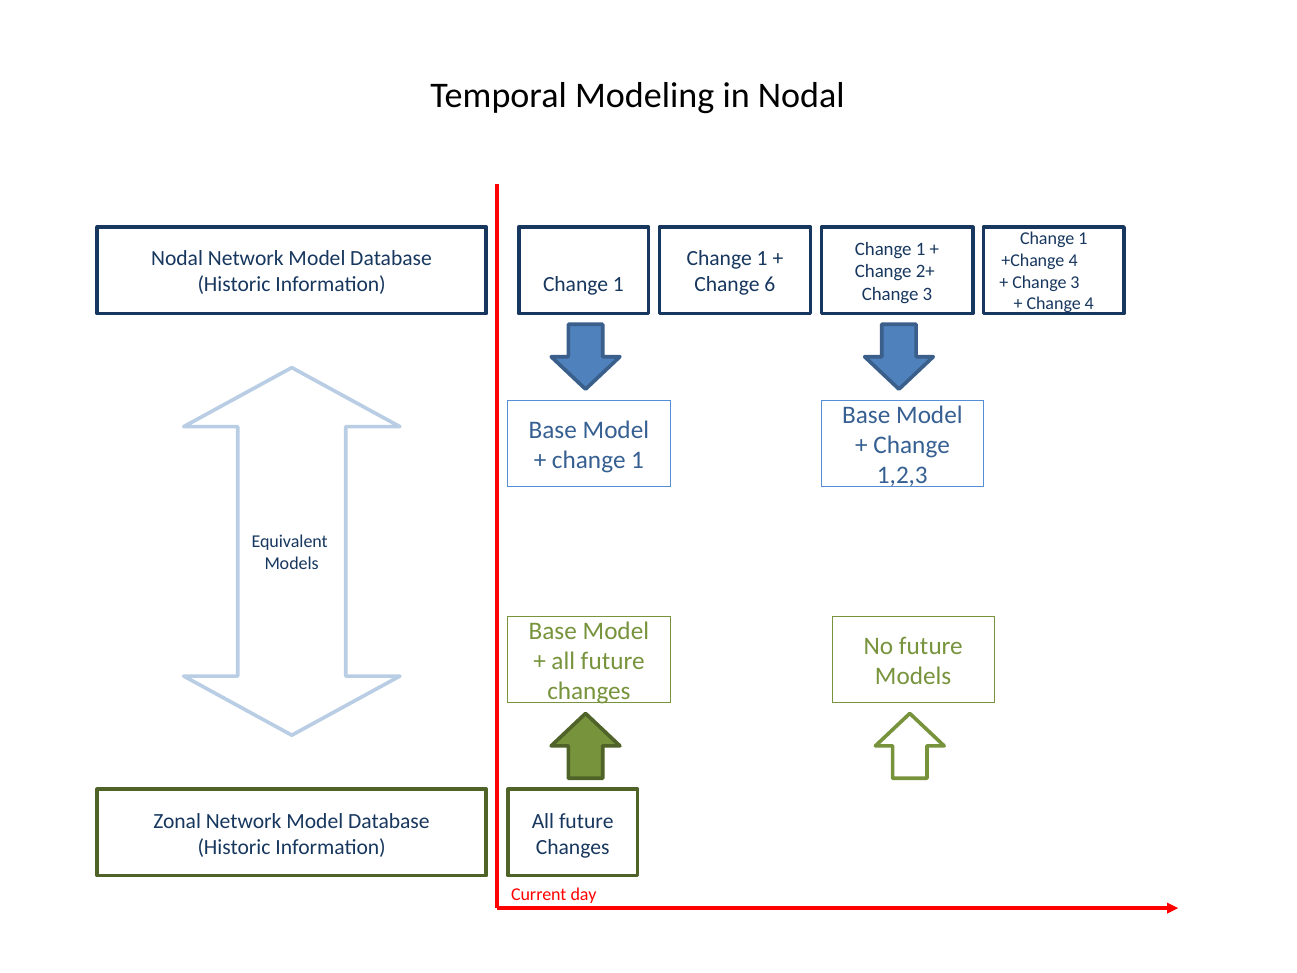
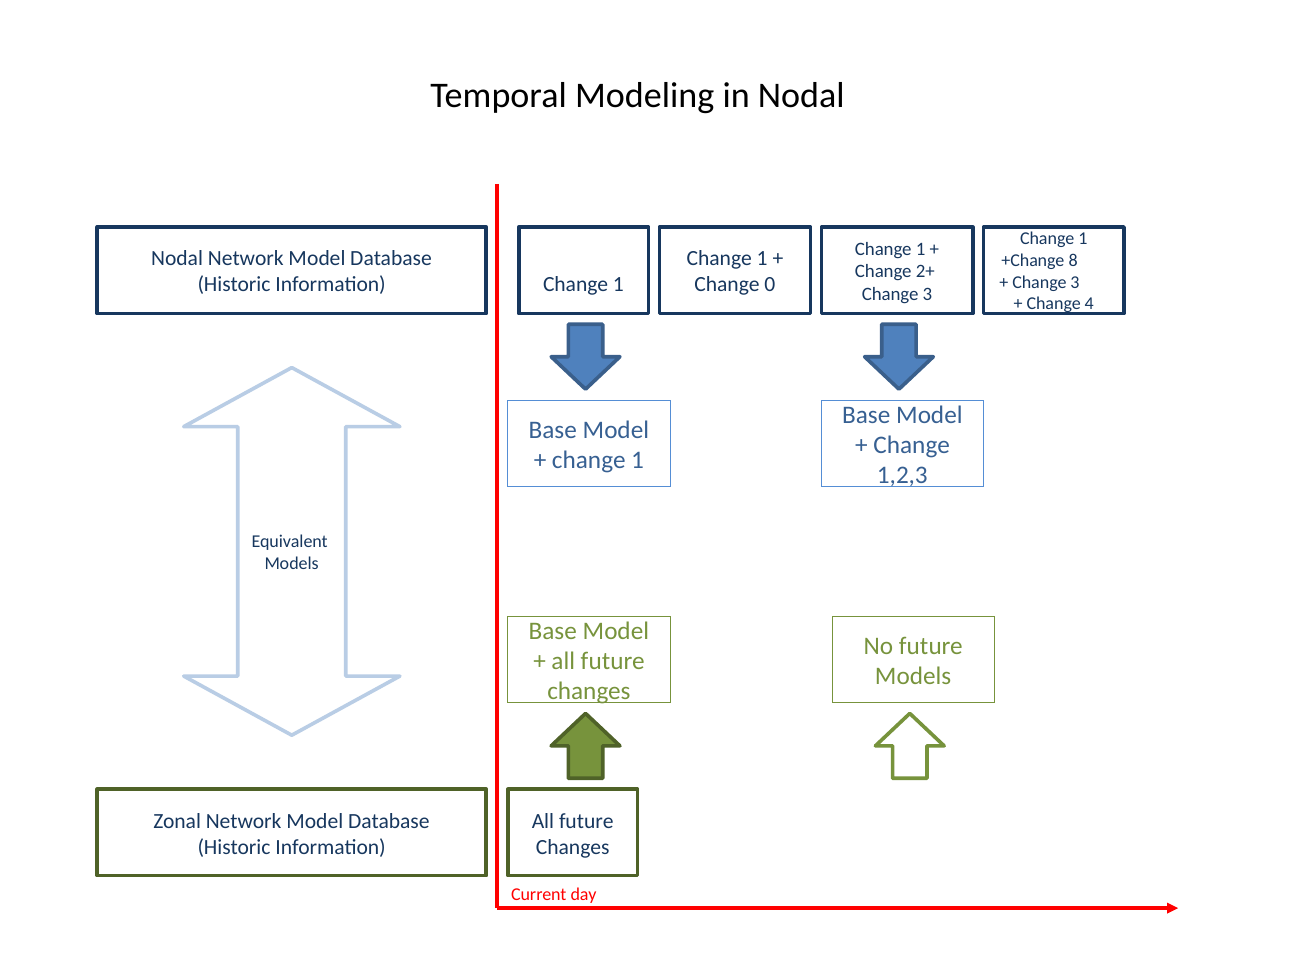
+Change 4: 4 -> 8 (1073, 261)
6: 6 -> 0 (770, 285)
